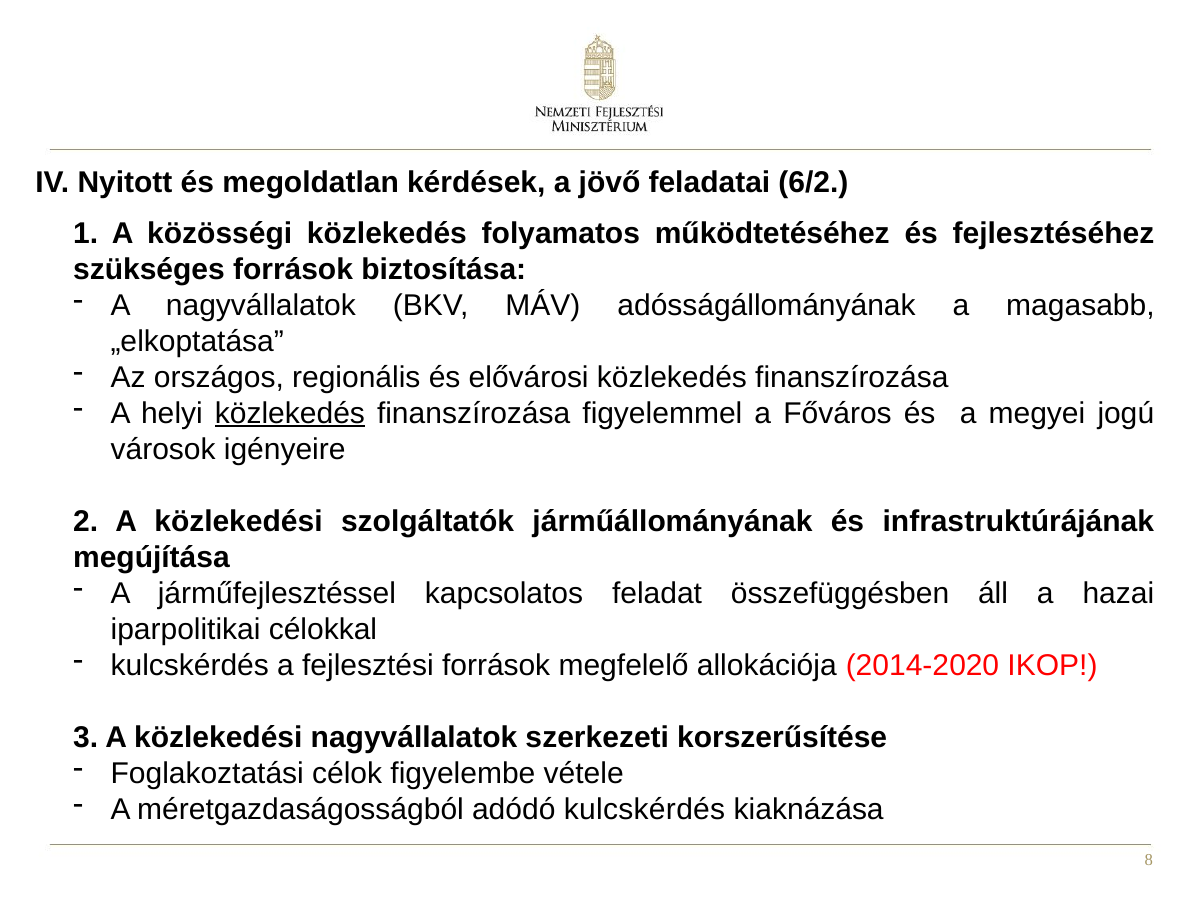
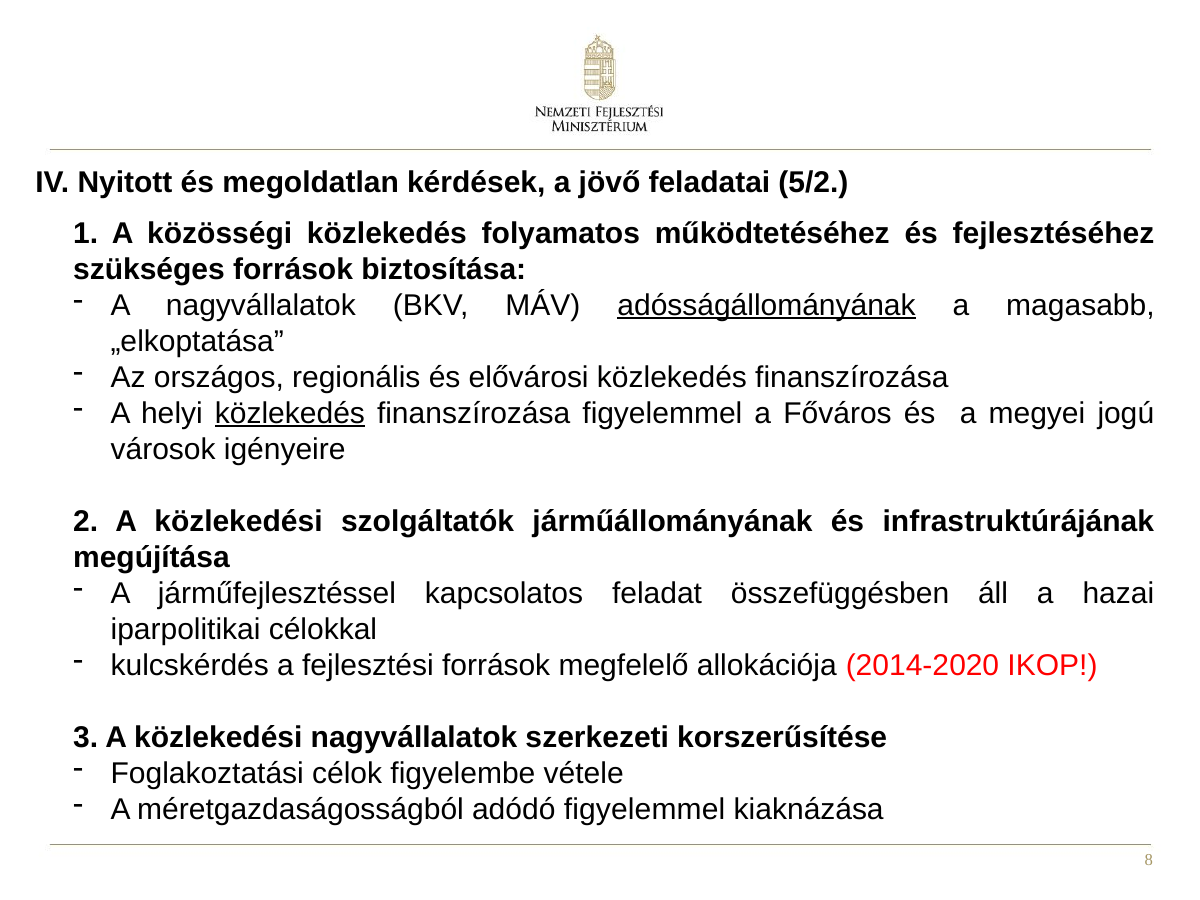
6/2: 6/2 -> 5/2 (813, 183)
adósságállományának underline: none -> present (767, 305)
adódó kulcskérdés: kulcskérdés -> figyelemmel (645, 809)
